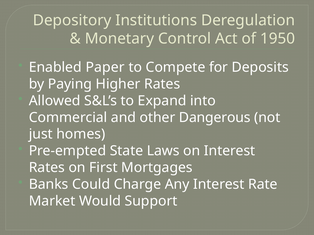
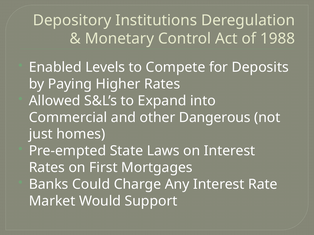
1950: 1950 -> 1988 (278, 39)
Paper: Paper -> Levels (105, 67)
